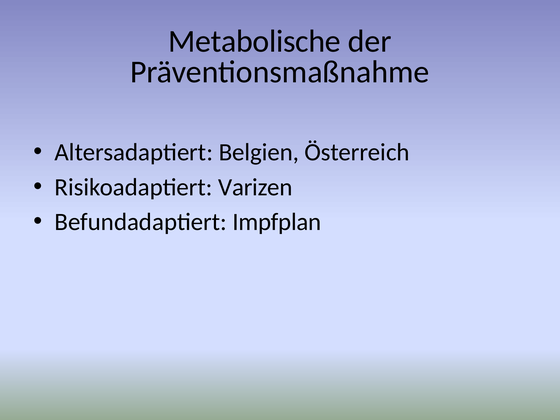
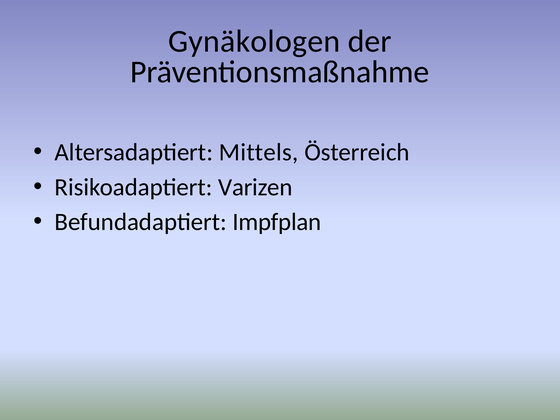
Metabolische: Metabolische -> Gynäkologen (254, 41)
Belgien: Belgien -> Mittels (259, 152)
